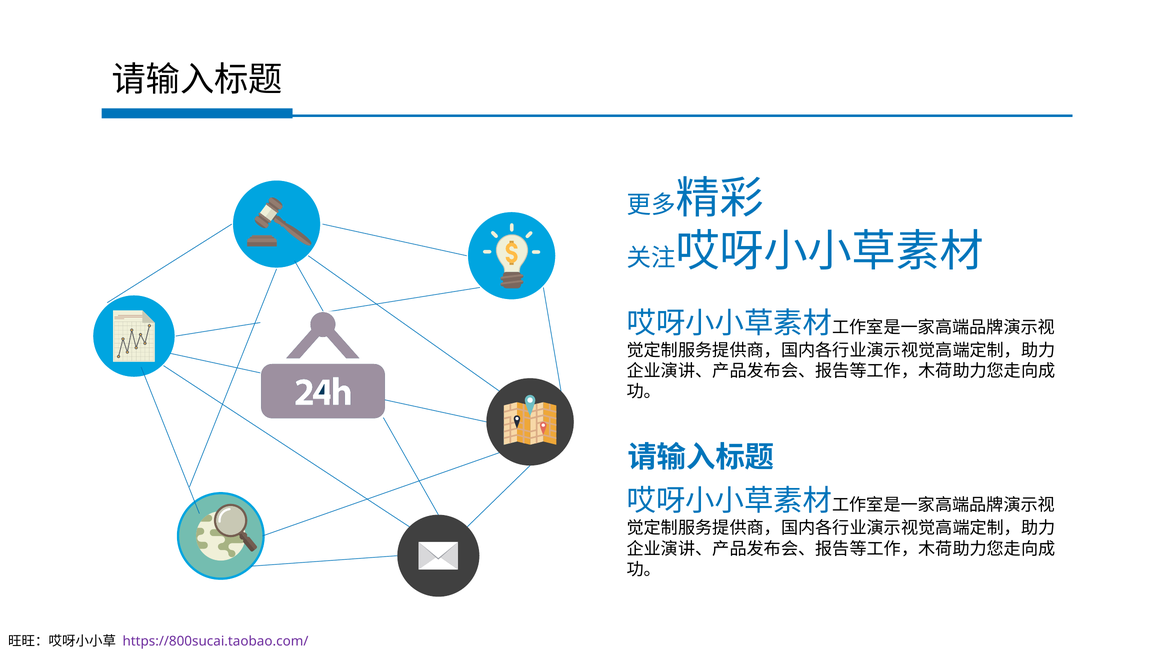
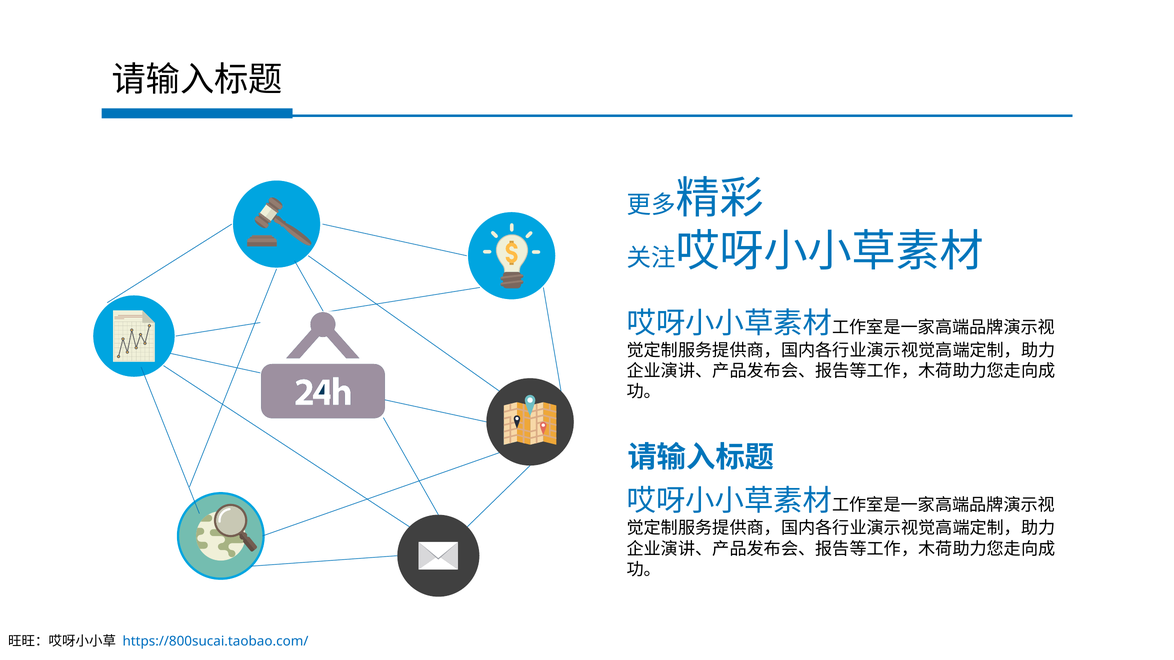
https://800sucai.taobao.com/ colour: purple -> blue (215, 642)
